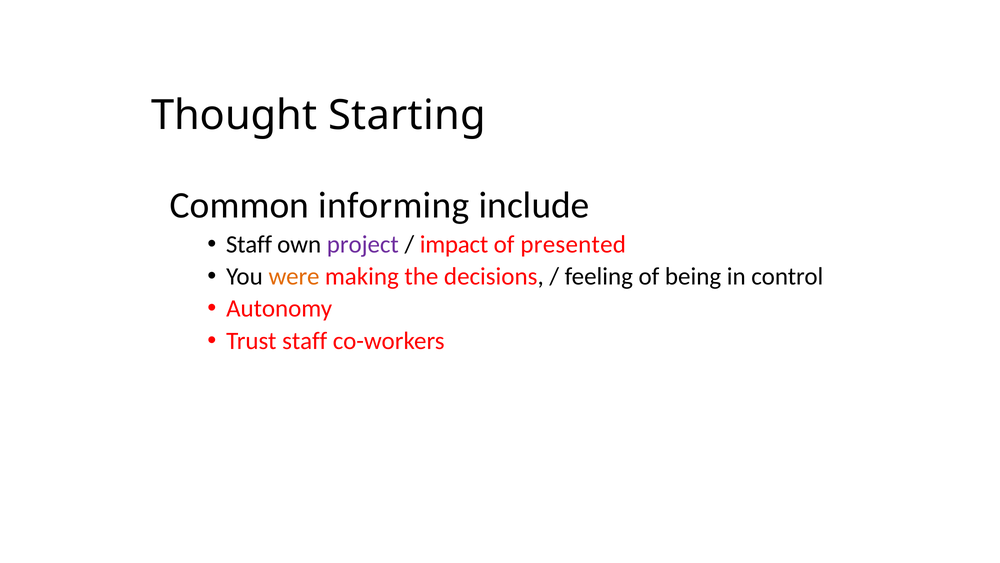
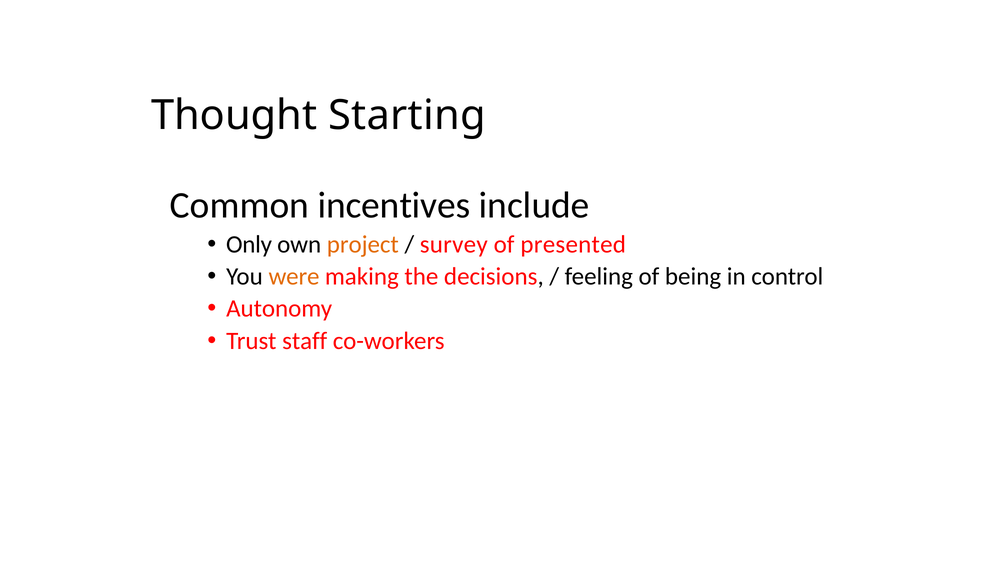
informing: informing -> incentives (394, 205)
Staff: Staff -> Only (249, 244)
project colour: purple -> orange (363, 244)
impact: impact -> survey (454, 244)
